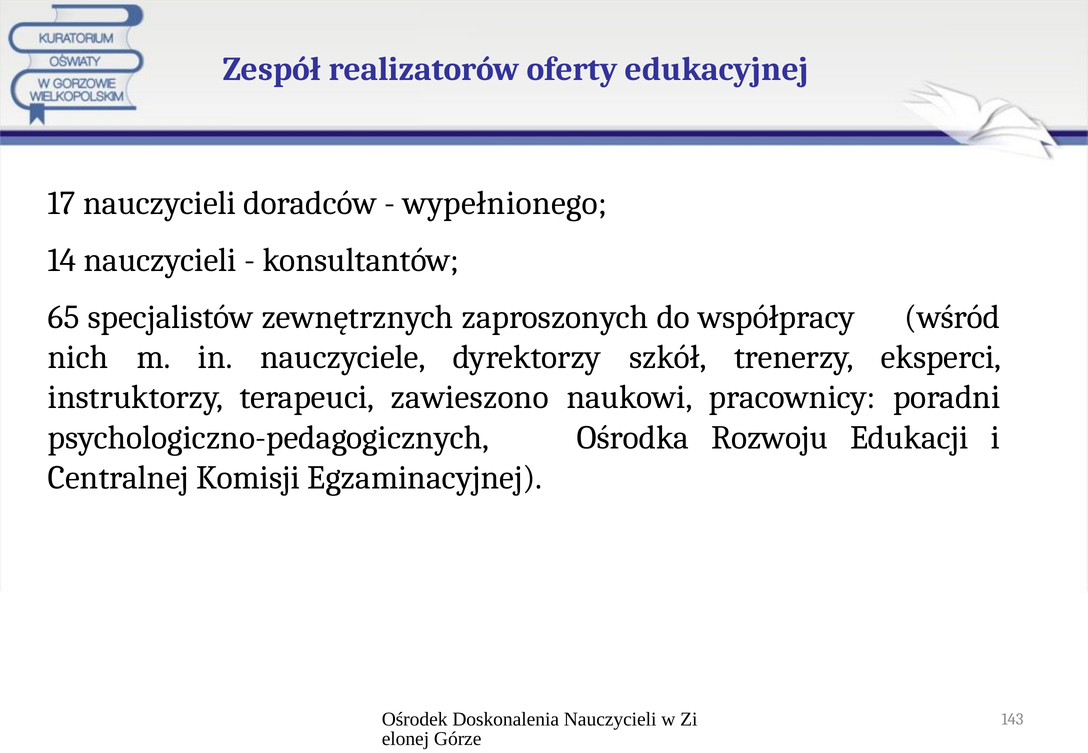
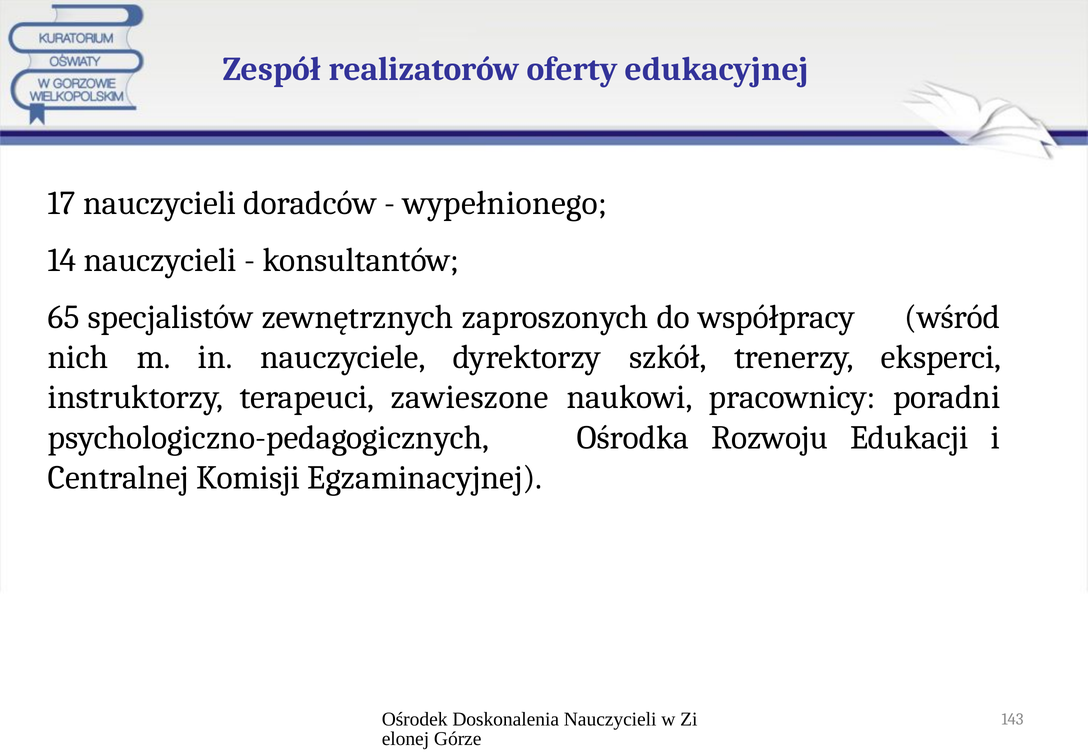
zawieszono: zawieszono -> zawieszone (470, 397)
